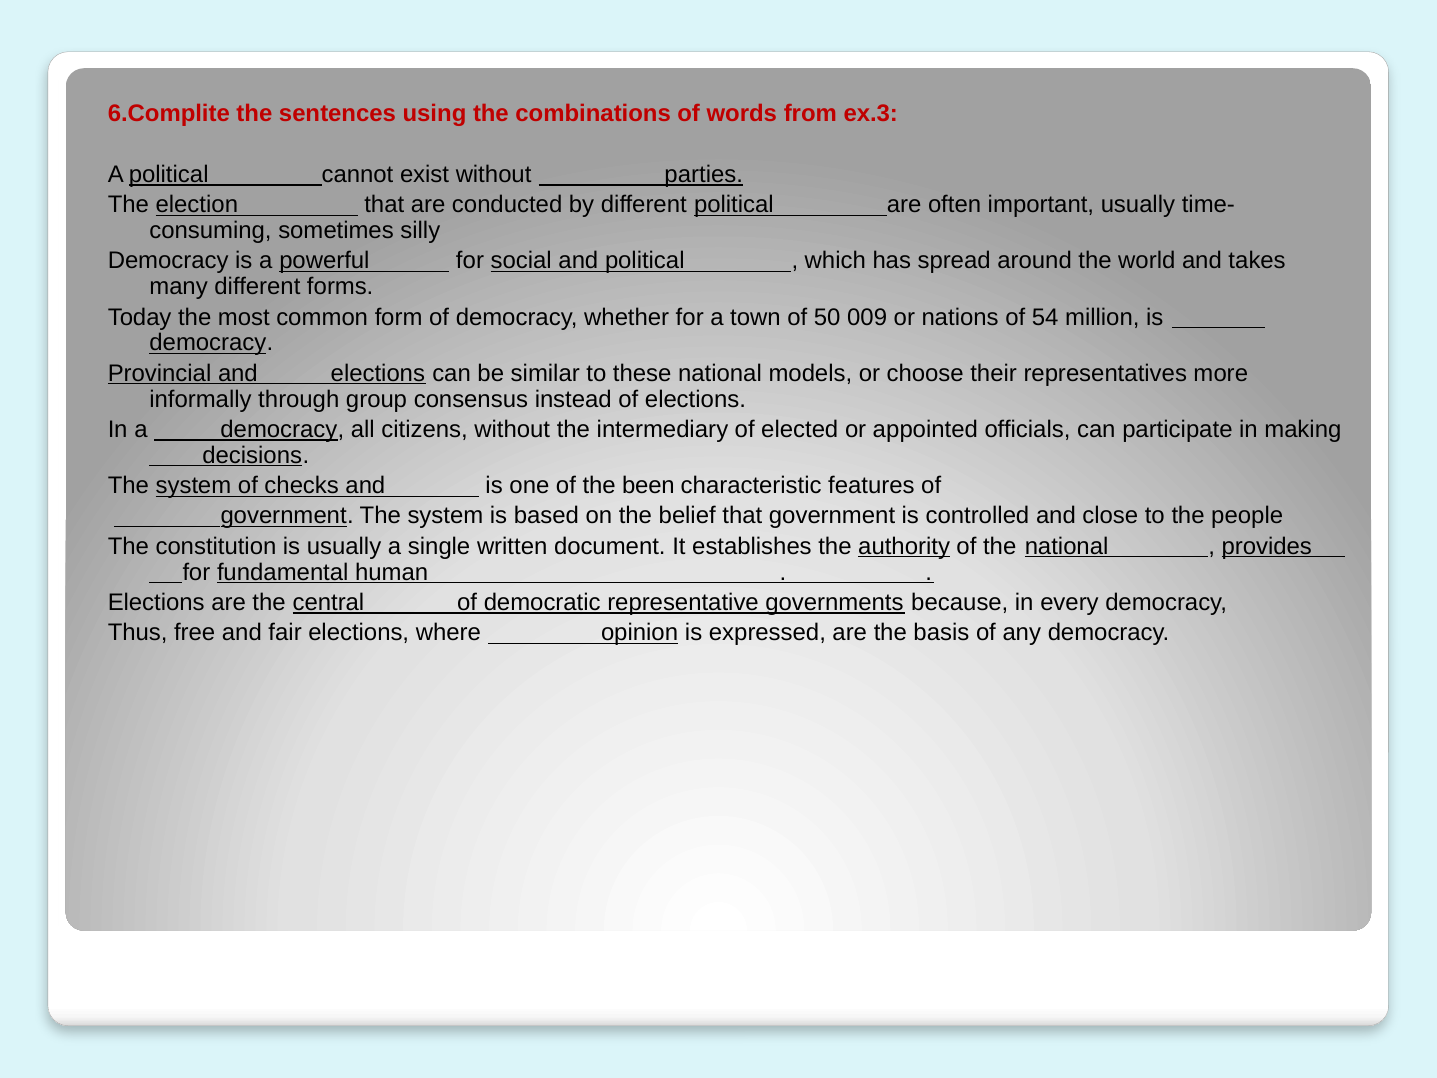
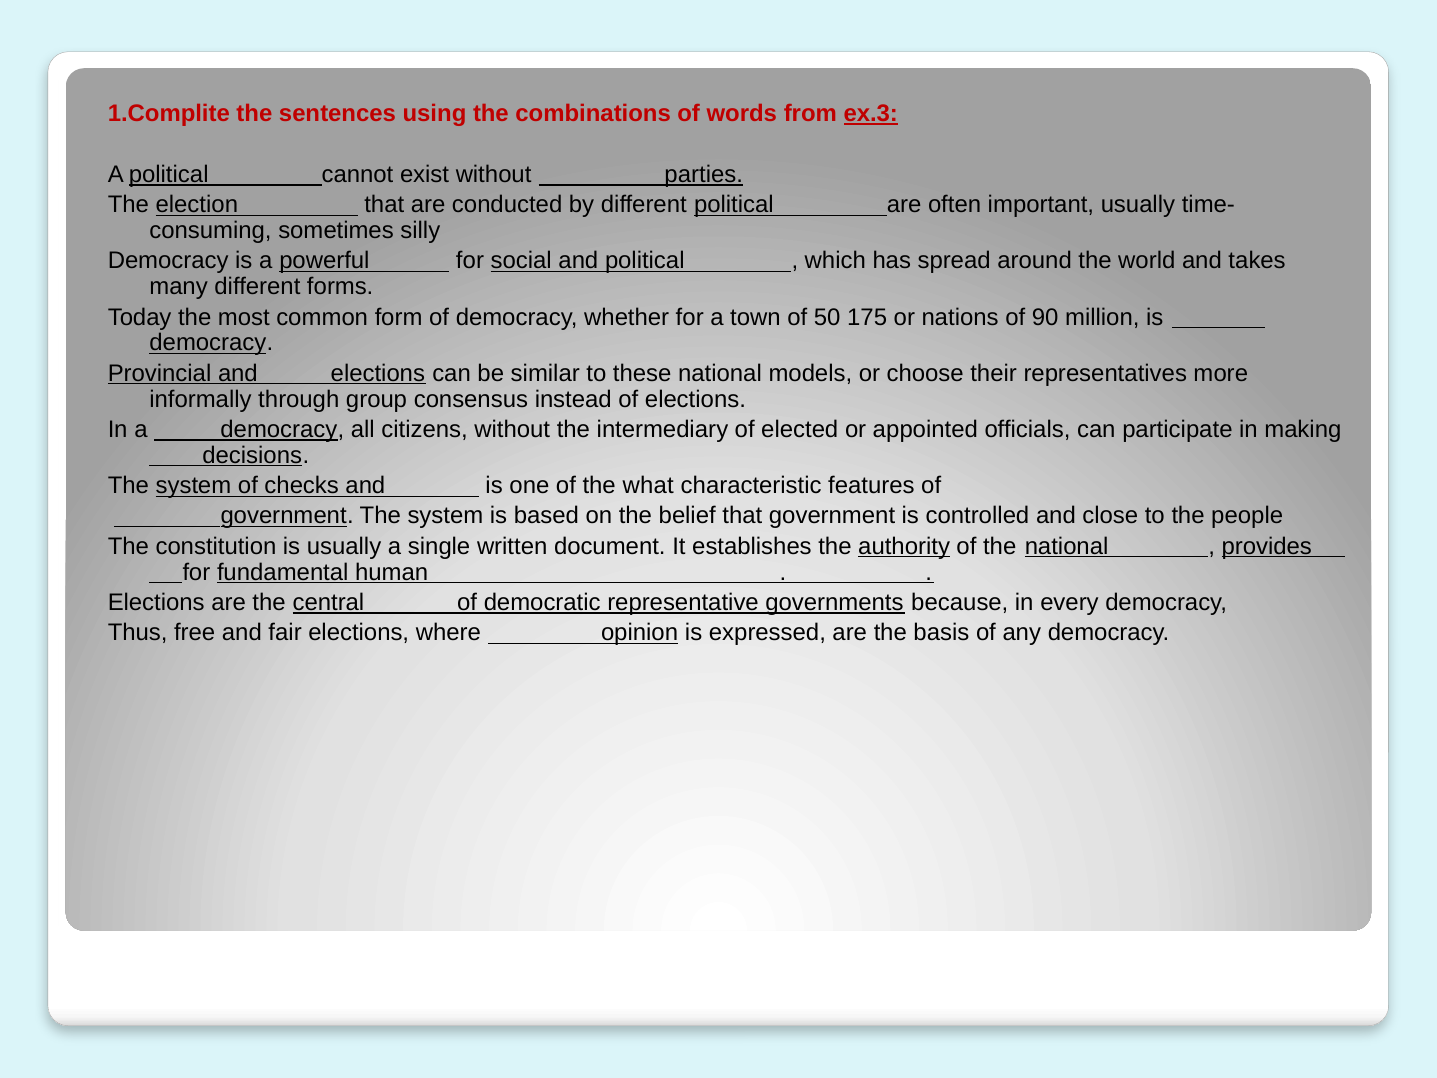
6.Complite: 6.Complite -> 1.Complite (169, 114)
ex.3 underline: none -> present (871, 114)
009: 009 -> 175 (867, 317)
54: 54 -> 90 (1045, 317)
been: been -> what (648, 486)
